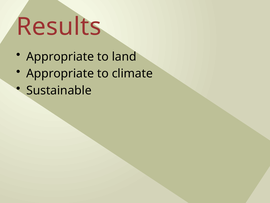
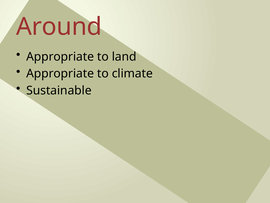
Results: Results -> Around (59, 27)
